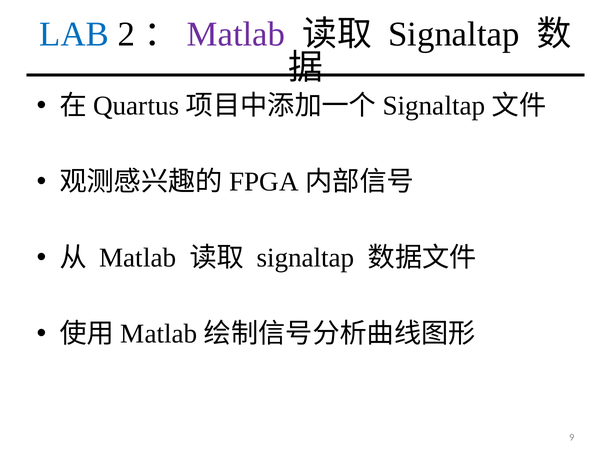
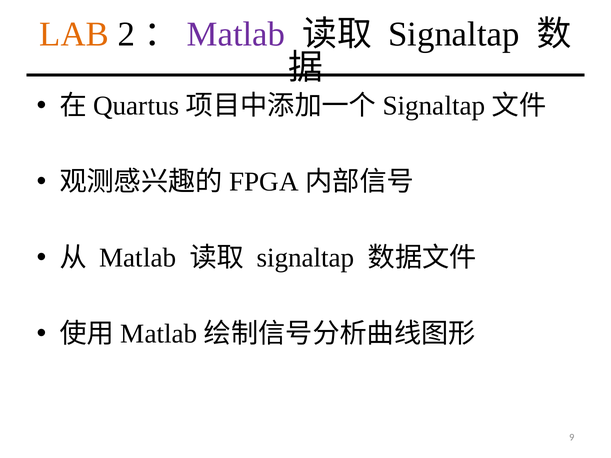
LAB colour: blue -> orange (74, 34)
